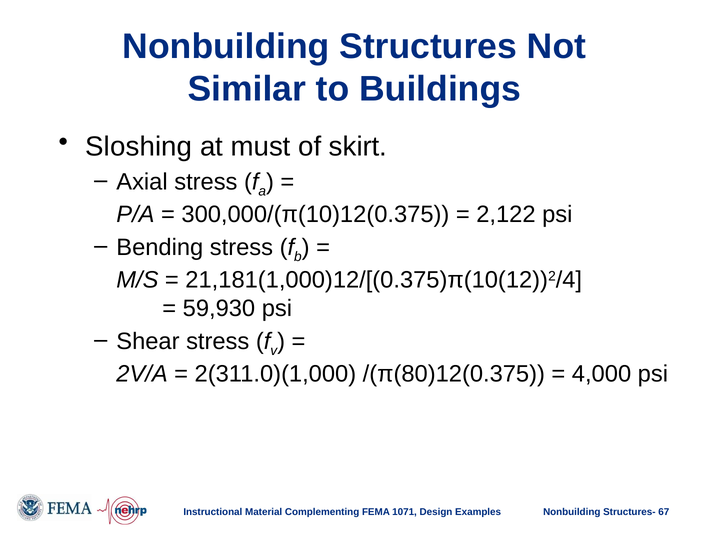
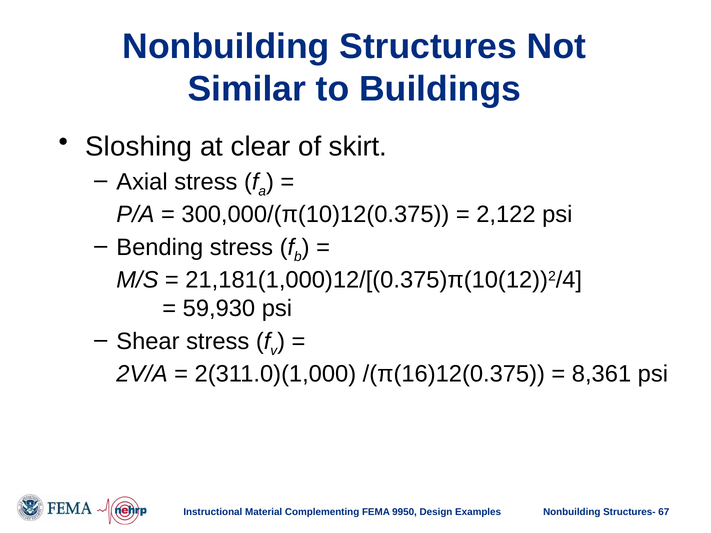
must: must -> clear (261, 147)
/(π(80)12(0.375: /(π(80)12(0.375 -> /(π(16)12(0.375 (454, 374)
4,000: 4,000 -> 8,361 (602, 374)
1071: 1071 -> 9950 (405, 512)
